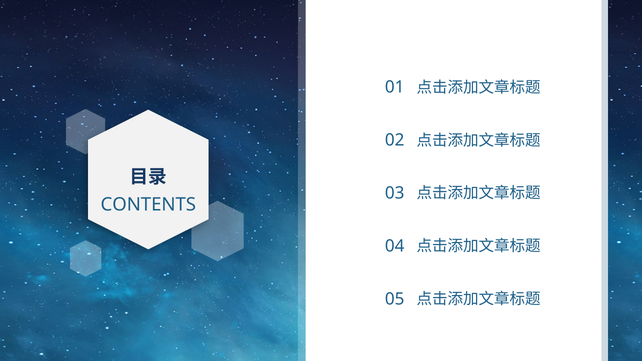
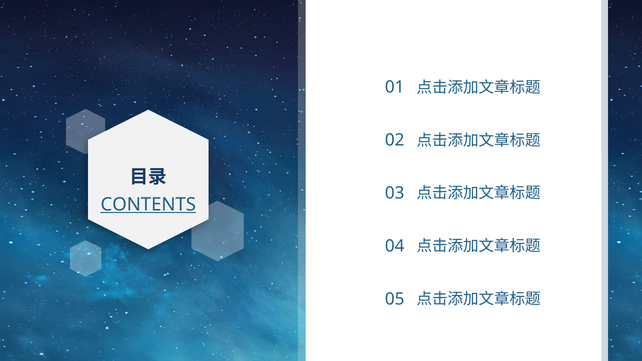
CONTENTS underline: none -> present (148, 205)
